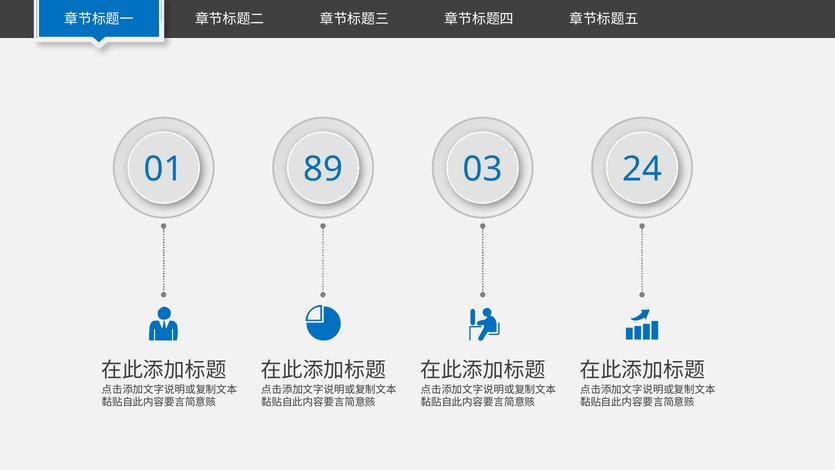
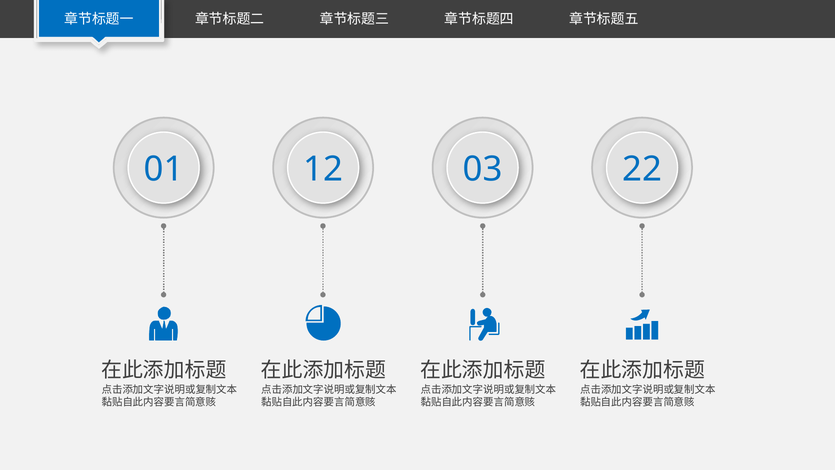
89: 89 -> 12 (323, 169)
24: 24 -> 22 (642, 169)
